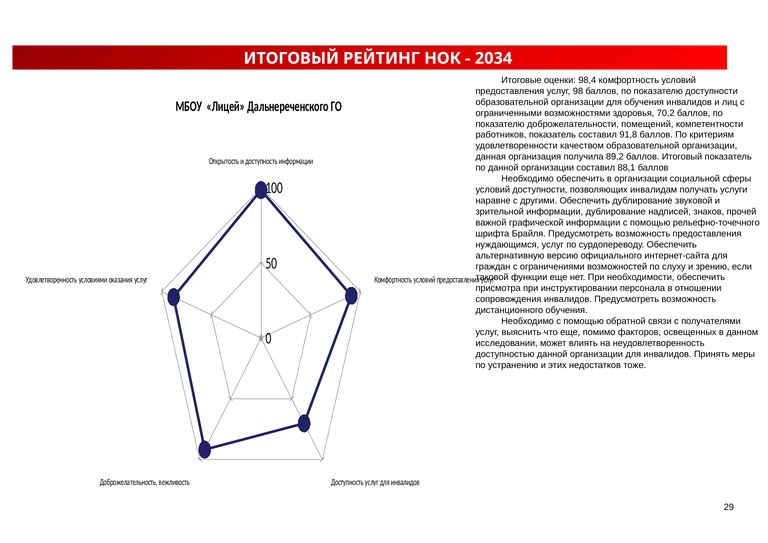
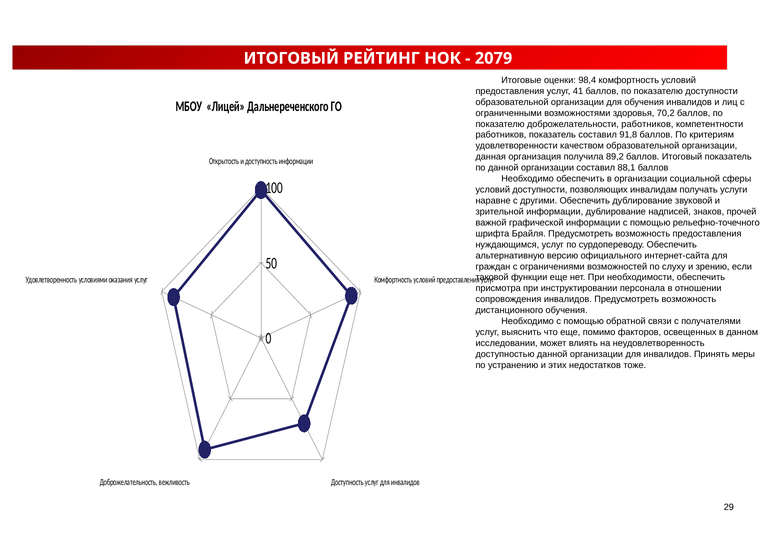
2034: 2034 -> 2079 (494, 58)
98: 98 -> 41 (578, 91)
доброжелательности помещений: помещений -> работников (647, 124)
